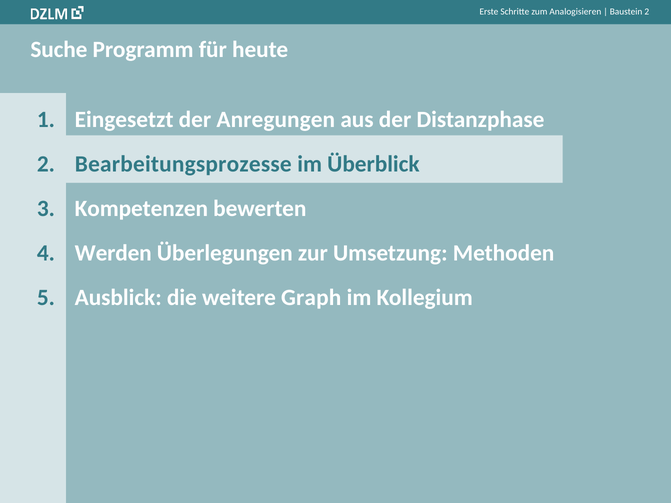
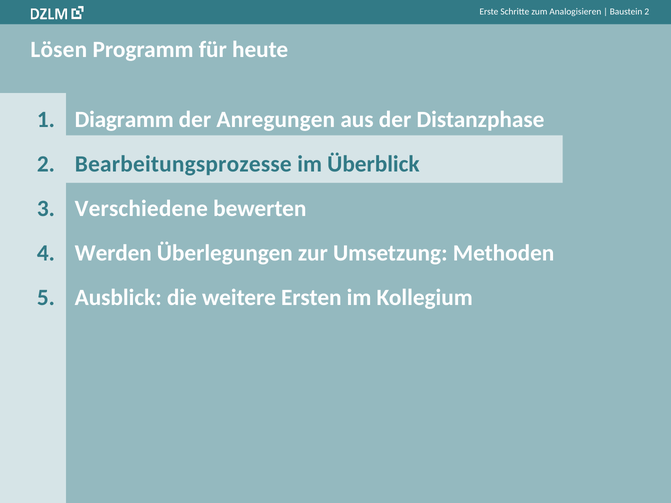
Suche: Suche -> Lösen (59, 50)
Eingesetzt: Eingesetzt -> Diagramm (124, 120)
Kompetenzen: Kompetenzen -> Verschiedene (141, 209)
Graph: Graph -> Ersten (311, 298)
